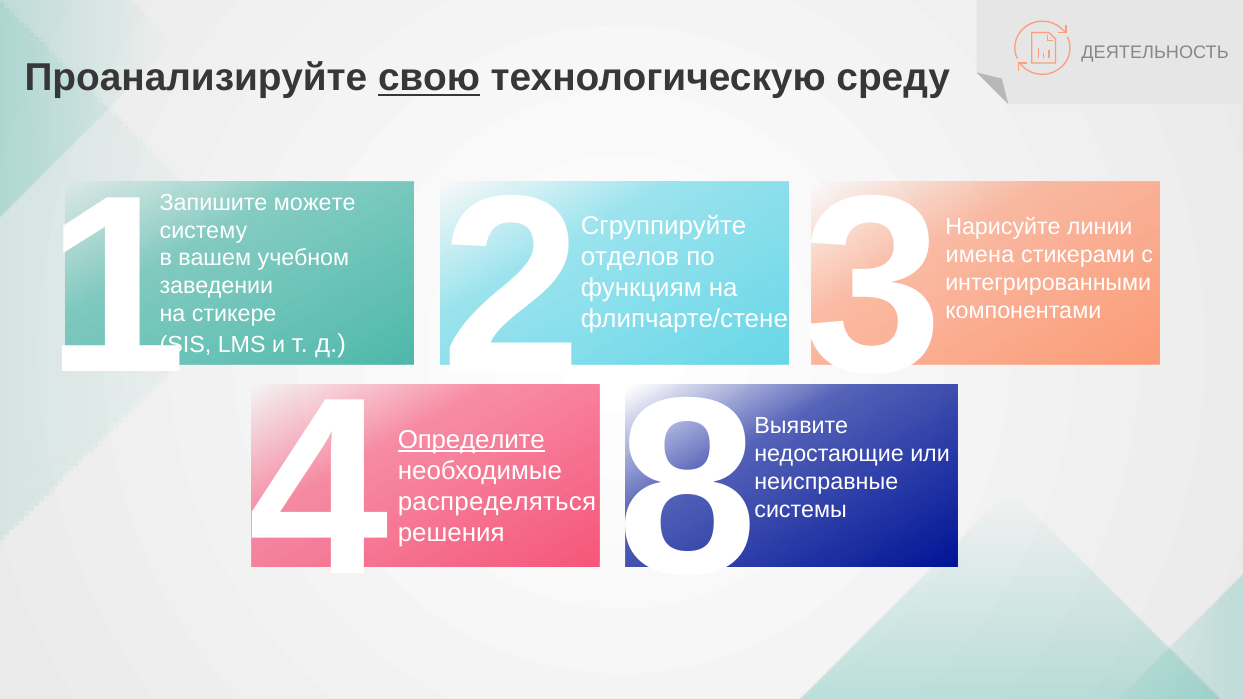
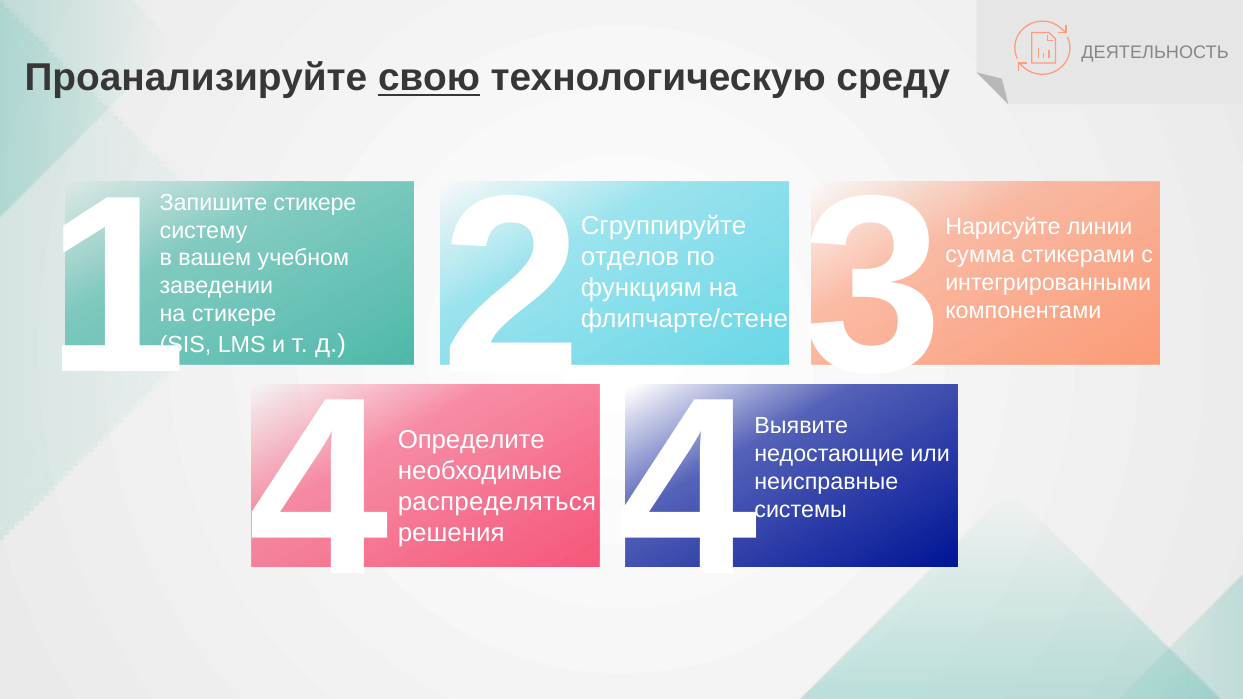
Запишите можете: можете -> стикере (315, 202)
имена: имена -> сумма (980, 255)
Определите underline: present -> none (471, 440)
решения 8: 8 -> 4 (687, 490)
